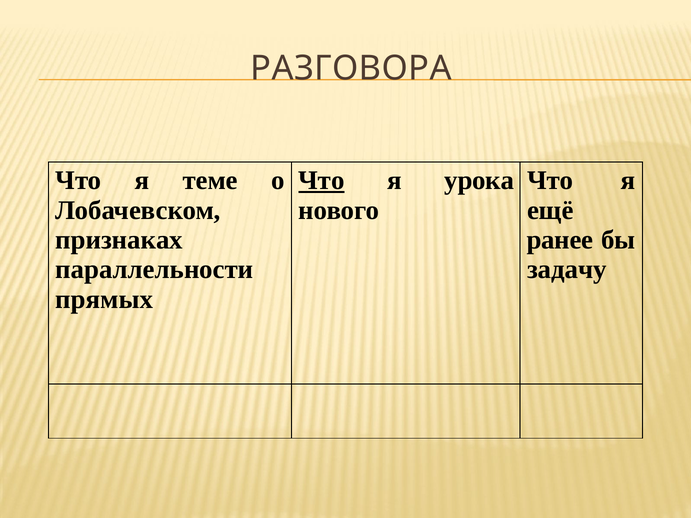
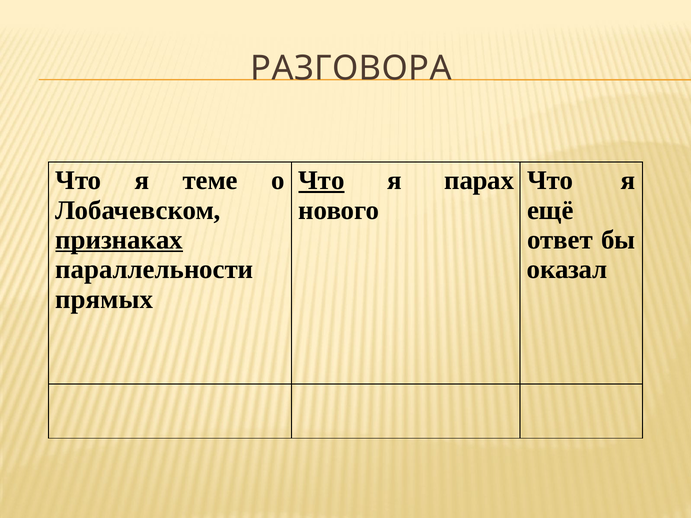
урока: урока -> парах (479, 181)
признаках underline: none -> present (119, 240)
ранее: ранее -> ответ (560, 240)
задачу: задачу -> оказал (567, 270)
